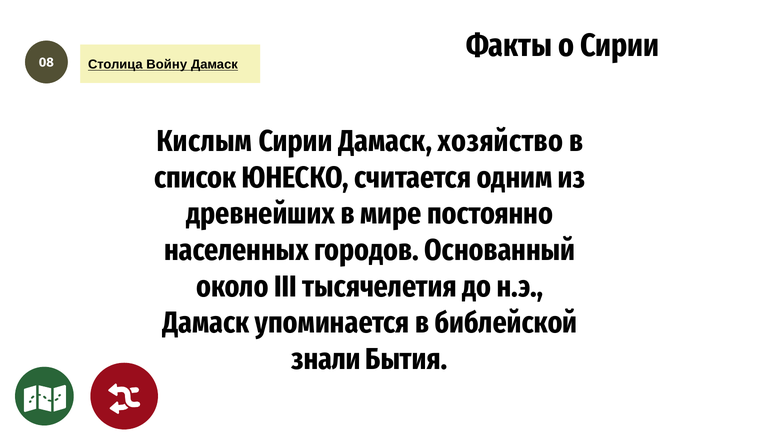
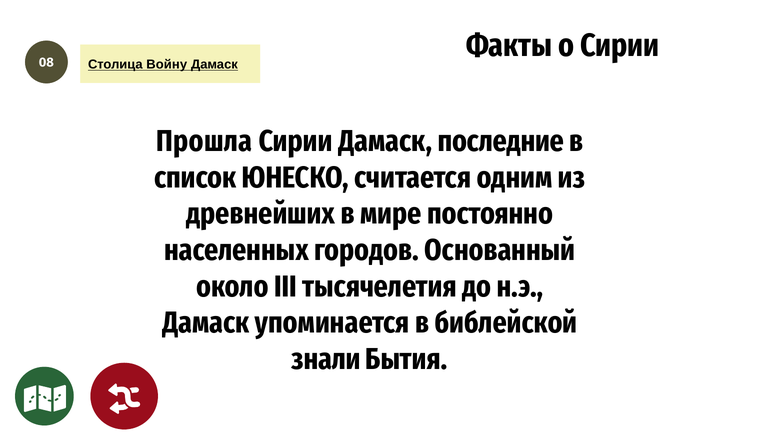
Кислым: Кислым -> Прошла (204, 141)
хозяйство: хозяйство -> последние (501, 141)
